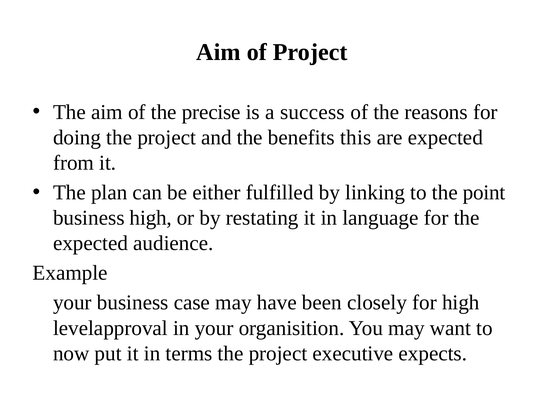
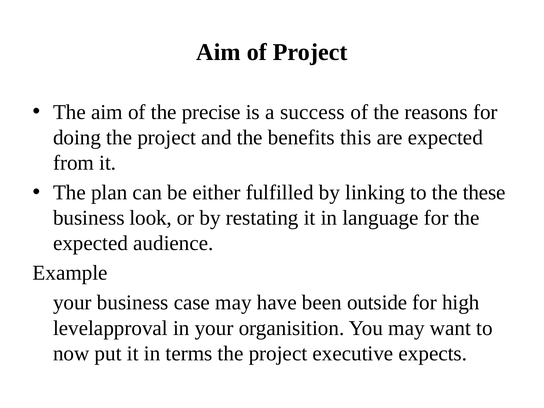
point: point -> these (484, 193)
business high: high -> look (151, 218)
closely: closely -> outside (377, 303)
